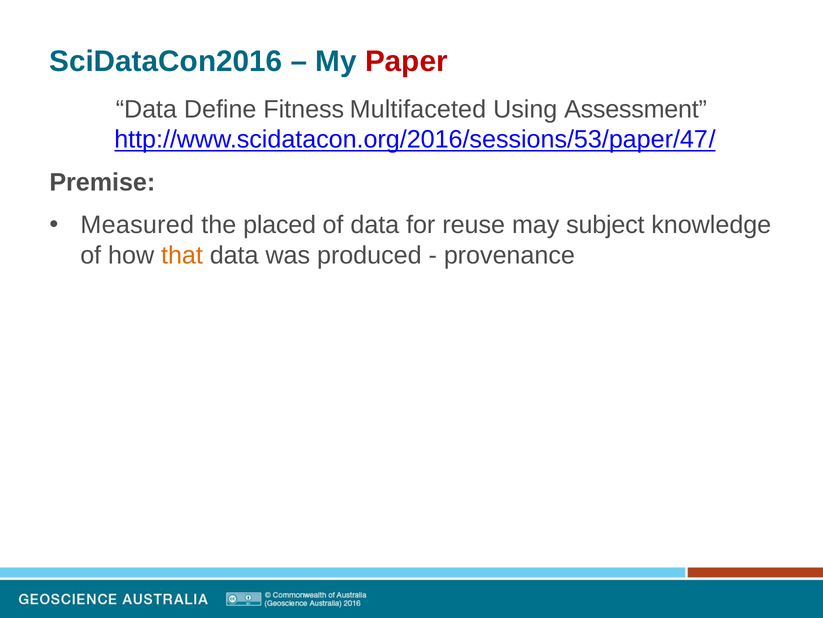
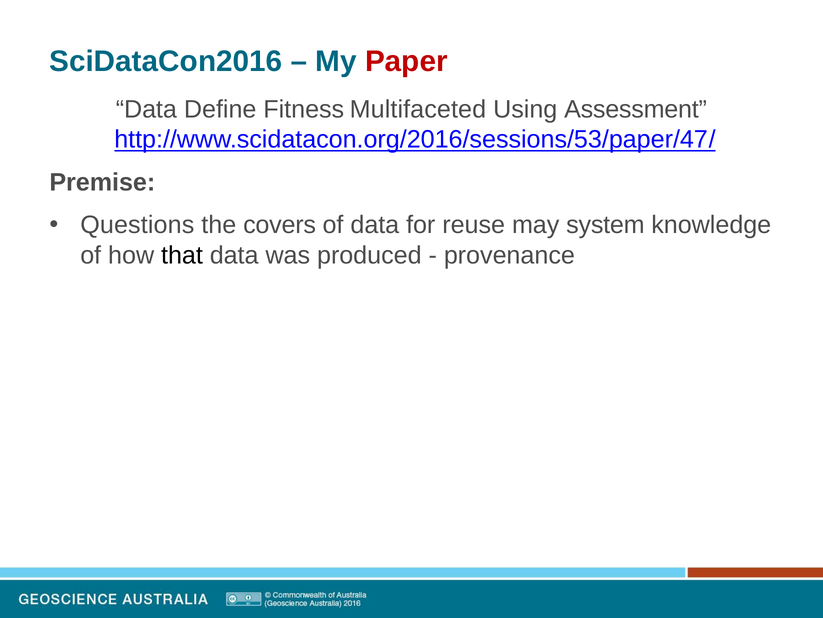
Measured: Measured -> Questions (137, 225)
placed: placed -> covers (280, 225)
subject: subject -> system (605, 225)
that colour: orange -> black (182, 255)
